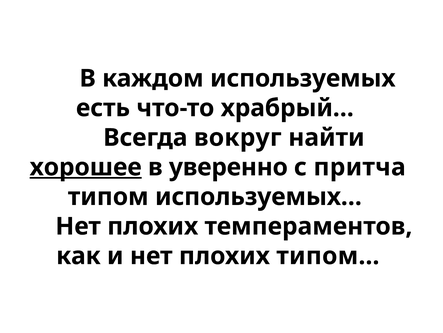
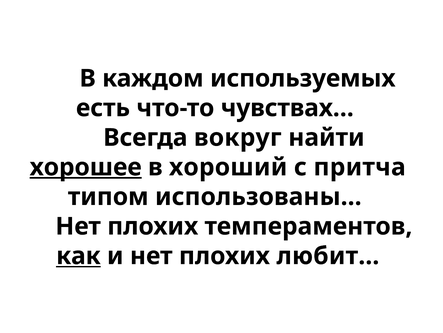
храбрый…: храбрый… -> чувствах… (287, 108)
уверенно: уверенно -> хороший (228, 167)
используемых…: используемых… -> использованы… (258, 196)
как underline: none -> present (78, 255)
типом…: типом… -> любит… (328, 255)
